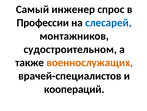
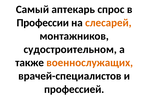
инженер: инженер -> аптекарь (73, 9)
слесарей colour: blue -> orange (108, 23)
коопераций: коопераций -> профессией (74, 89)
